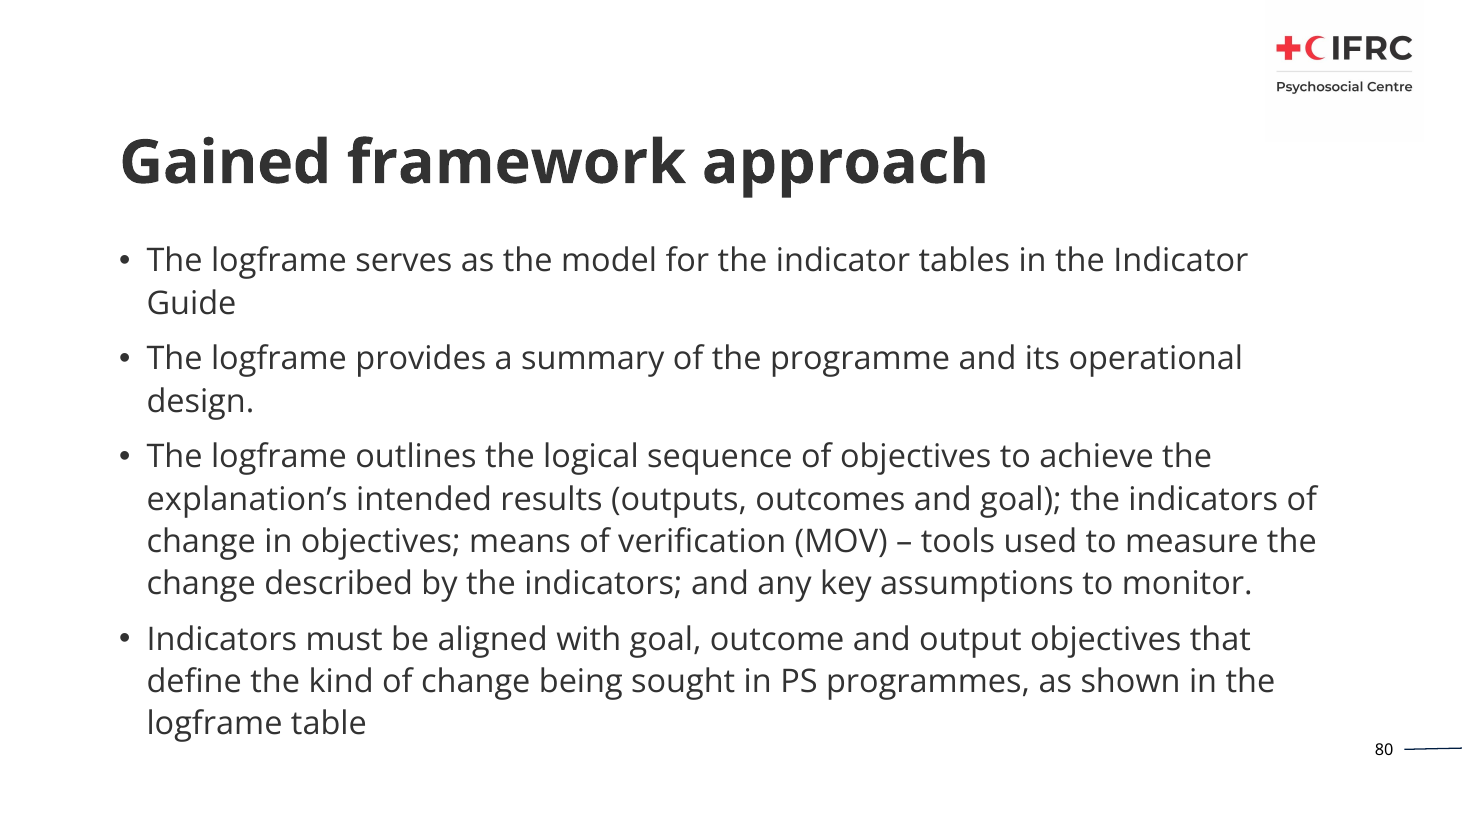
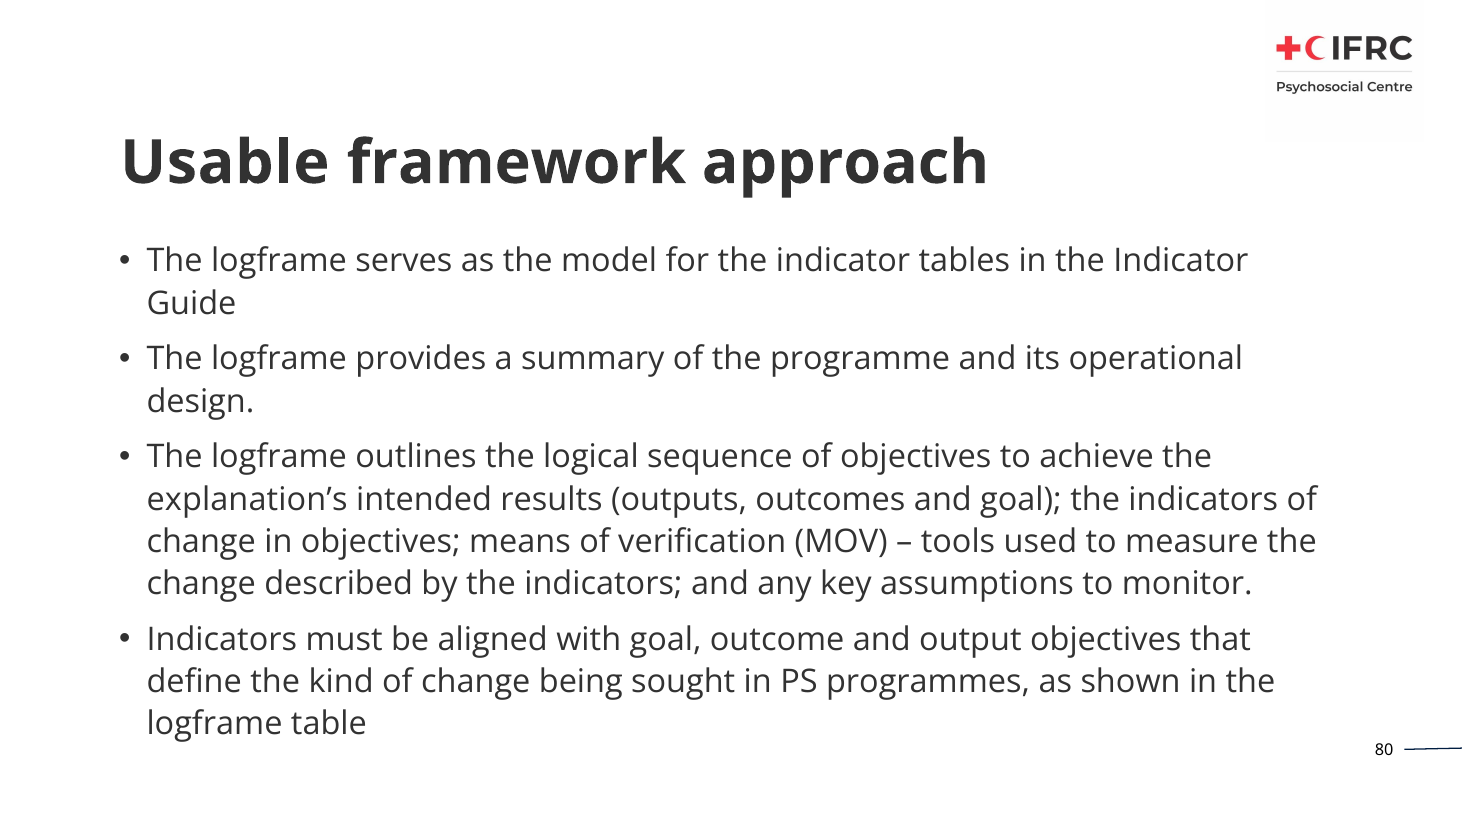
Gained: Gained -> Usable (225, 163)
